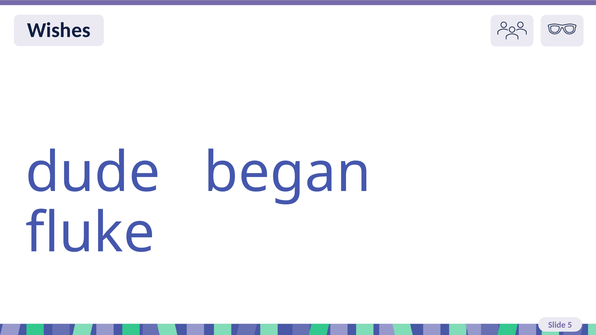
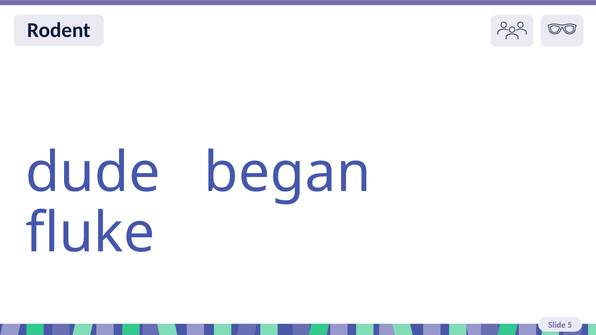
Wishes: Wishes -> Rodent (59, 30)
